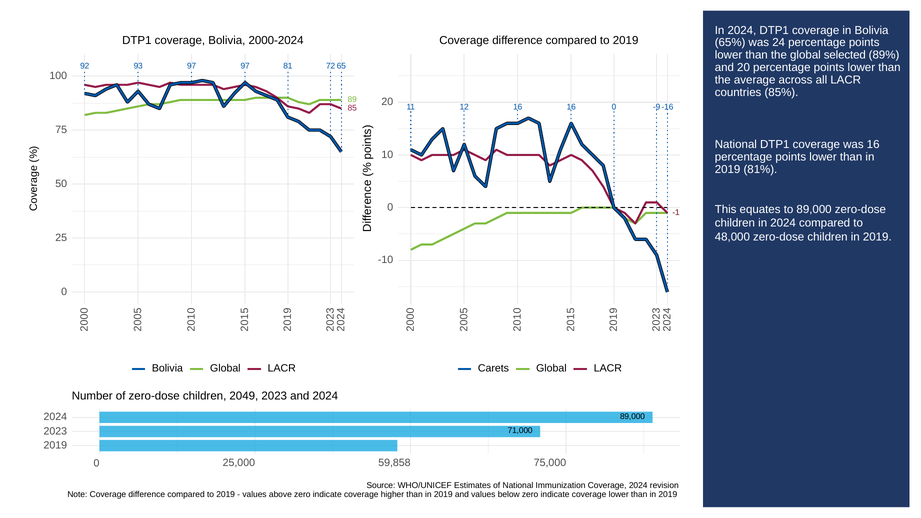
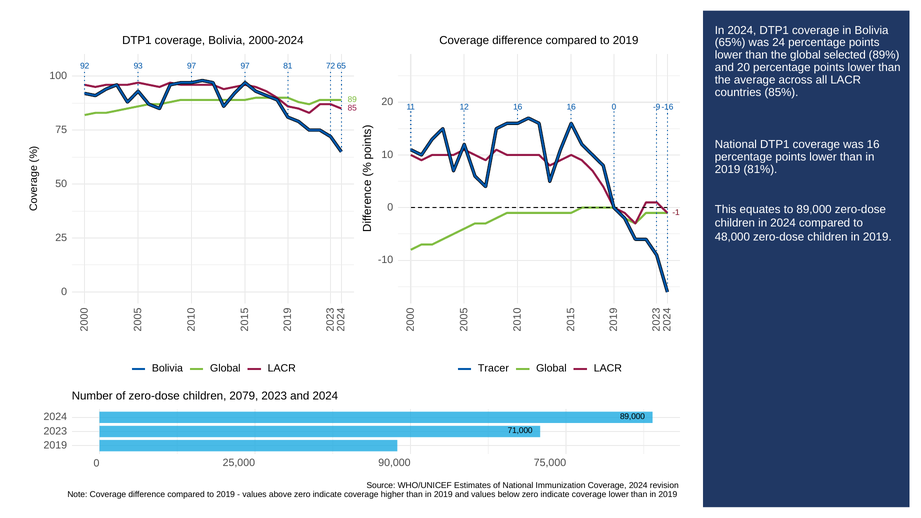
Carets: Carets -> Tracer (493, 368)
2049: 2049 -> 2079 (244, 396)
59,858: 59,858 -> 90,000 (394, 463)
